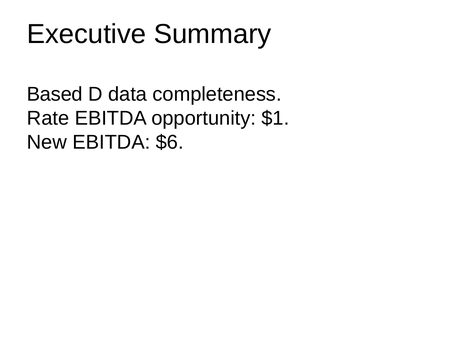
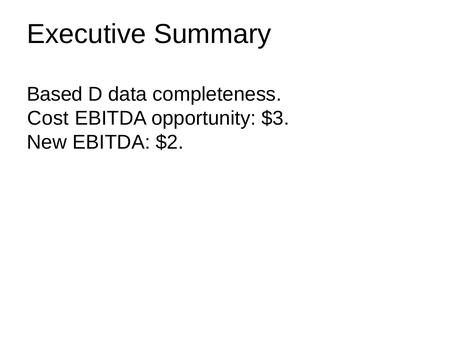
Rate: Rate -> Cost (48, 118)
$1: $1 -> $3 (275, 118)
$6: $6 -> $2 (170, 142)
